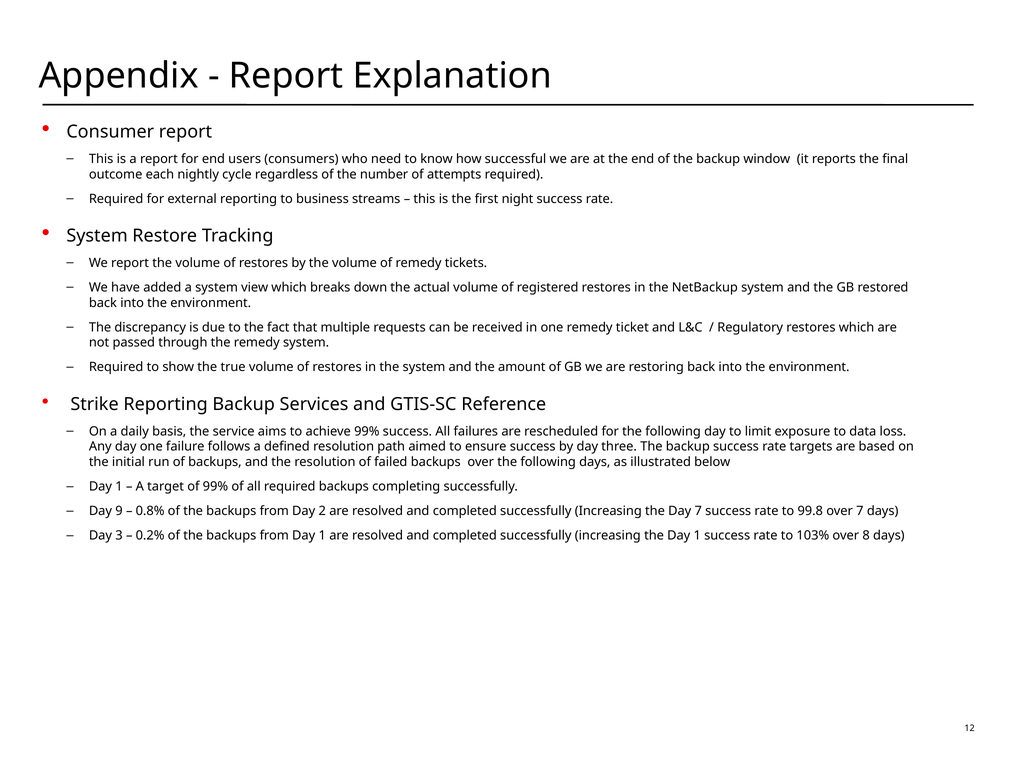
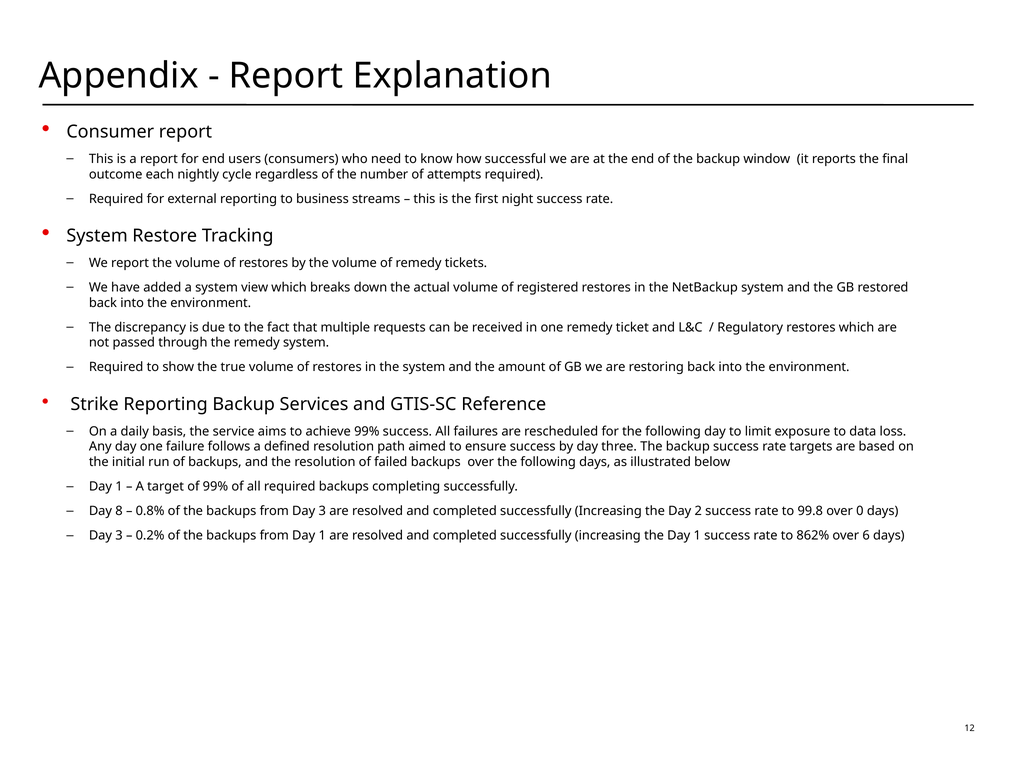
9: 9 -> 8 (119, 511)
from Day 2: 2 -> 3 (322, 511)
Day 7: 7 -> 2 (698, 511)
over 7: 7 -> 0 (860, 511)
103%: 103% -> 862% (813, 536)
8: 8 -> 6 (866, 536)
